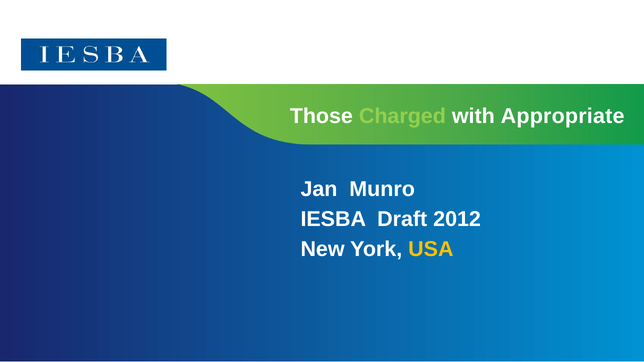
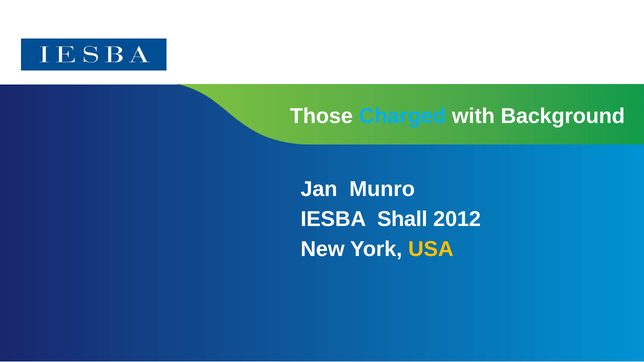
Charged colour: light green -> light blue (402, 116)
Appropriate: Appropriate -> Background (563, 116)
Draft: Draft -> Shall (402, 219)
